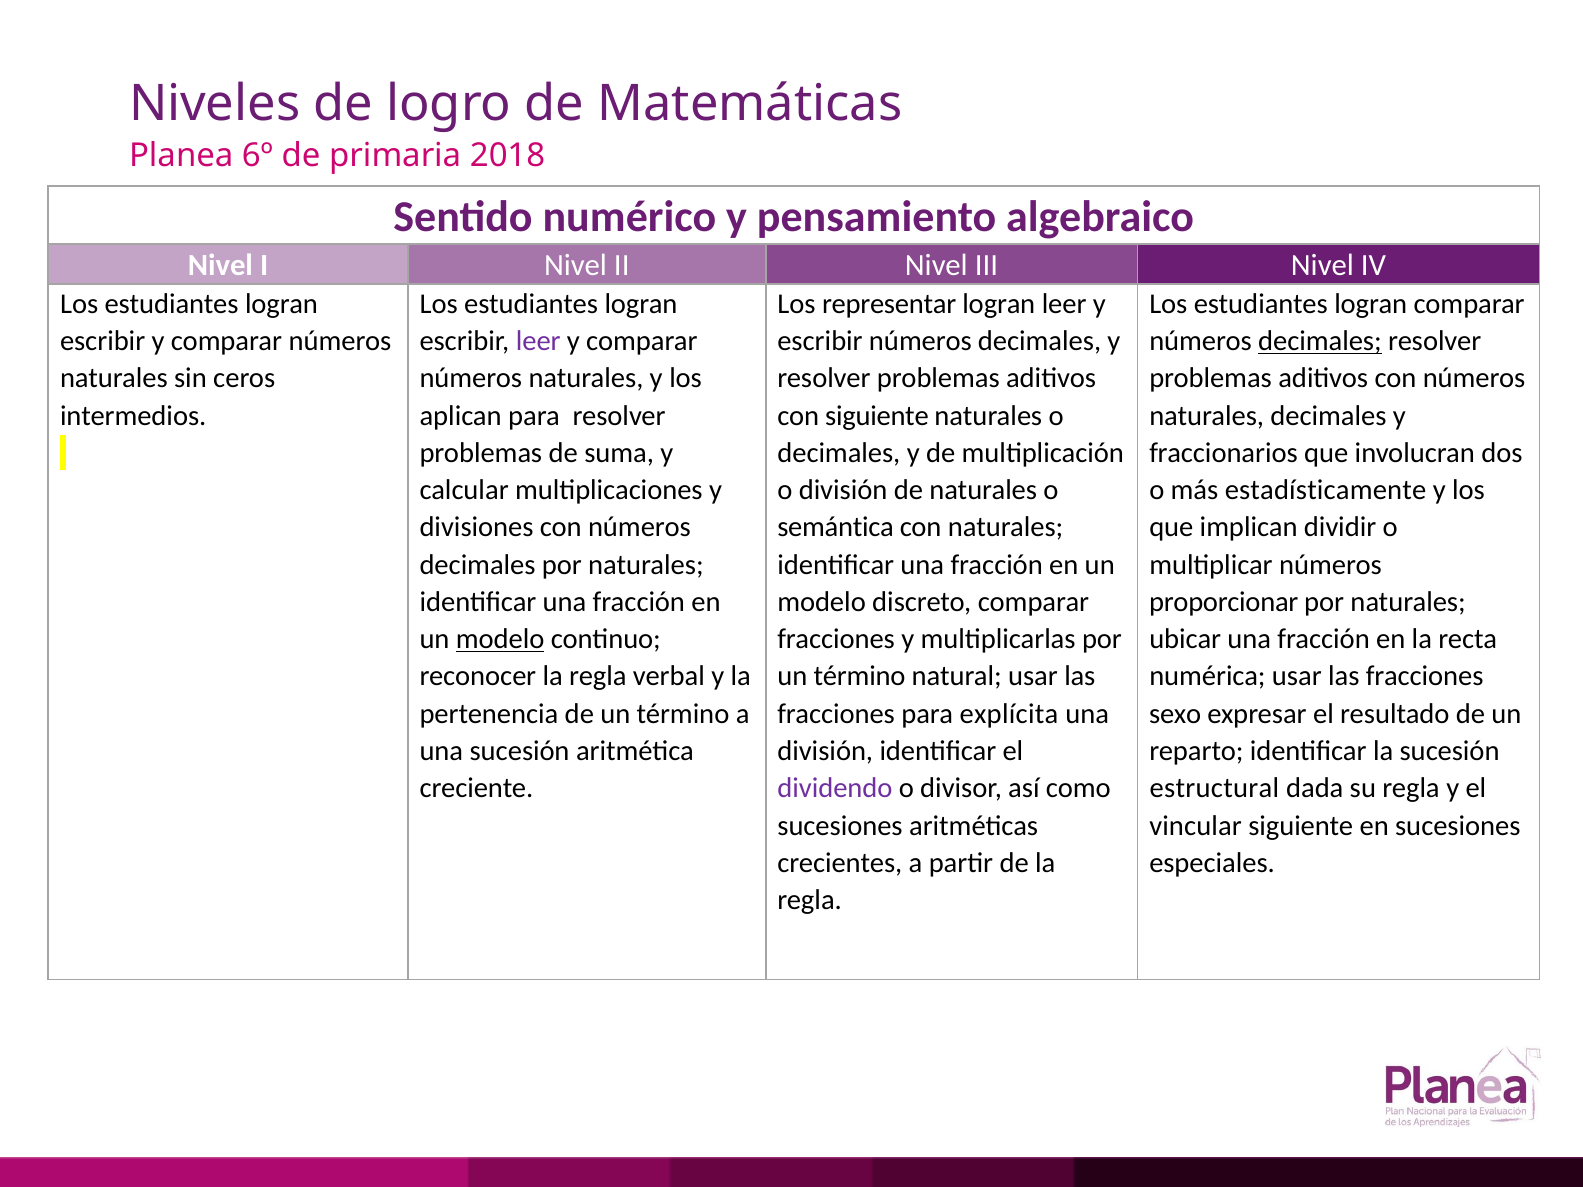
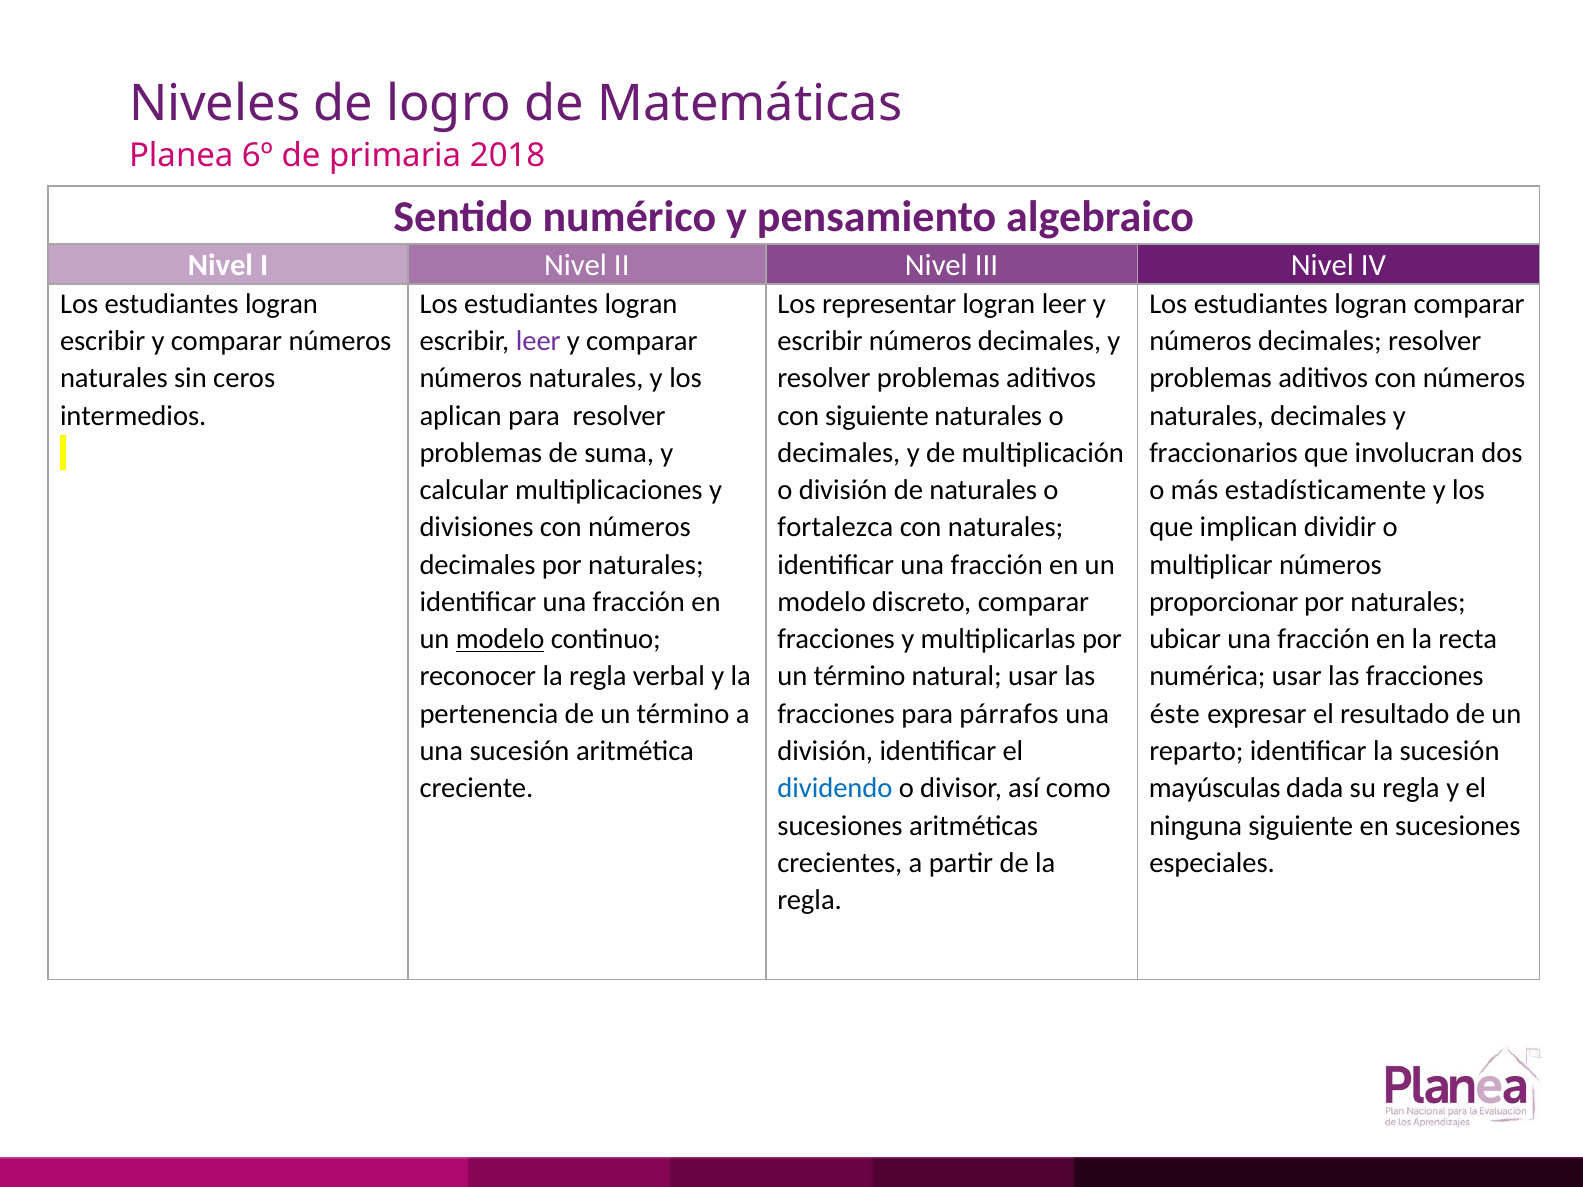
decimales underline: present -> none (1320, 341)
semántica: semántica -> fortalezca (835, 528)
explícita: explícita -> párrafos (1009, 714)
sexo: sexo -> éste (1175, 714)
dividendo colour: purple -> blue (835, 788)
estructural: estructural -> mayúsculas (1215, 788)
vincular: vincular -> ninguna (1196, 826)
